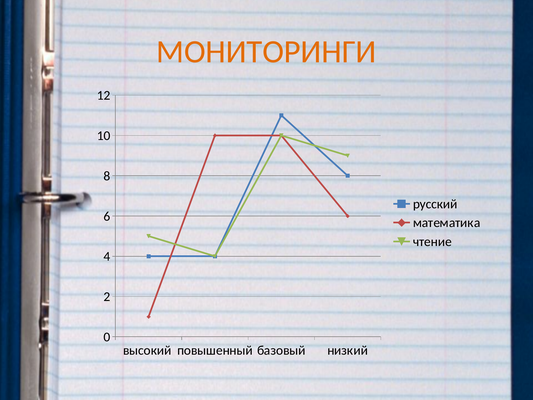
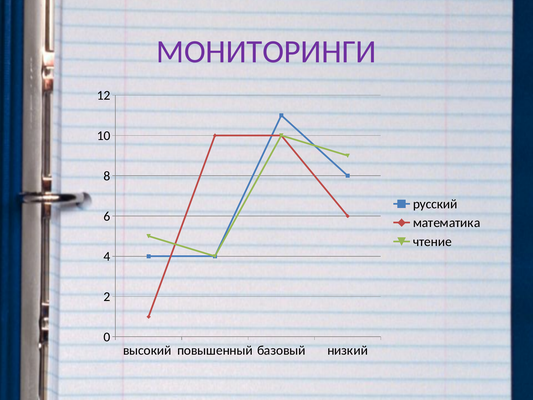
МОНИТОРИНГИ colour: orange -> purple (266, 52)
